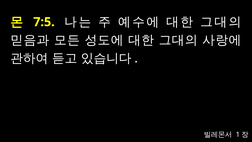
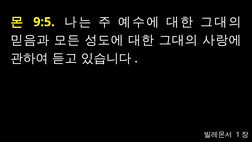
7:5: 7:5 -> 9:5 (44, 22)
